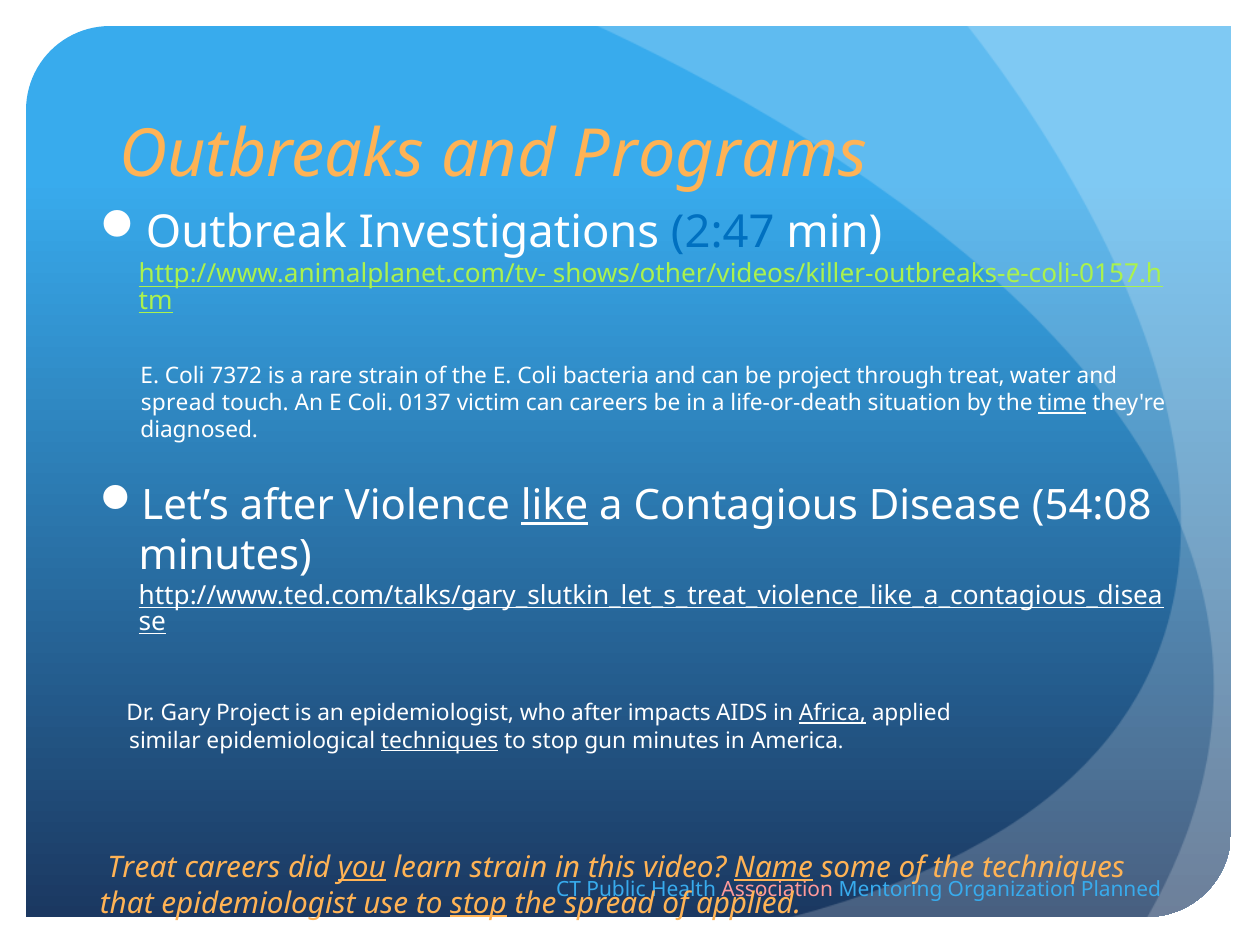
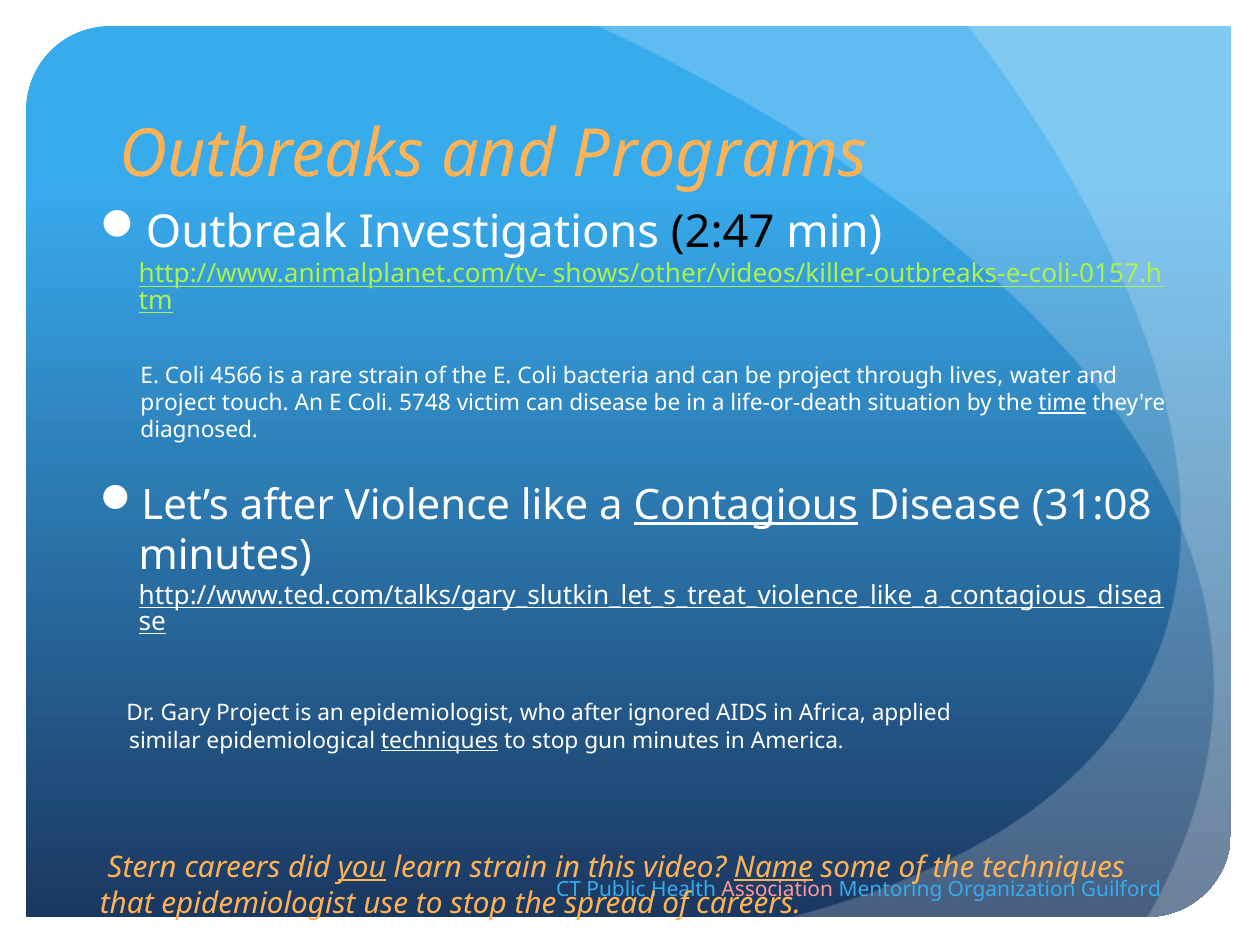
2:47 colour: blue -> black (723, 233)
7372: 7372 -> 4566 (236, 376)
through treat: treat -> lives (976, 376)
spread: spread -> project (178, 403)
0137: 0137 -> 5748 (425, 403)
can careers: careers -> disease (609, 403)
like underline: present -> none (555, 505)
Contagious underline: none -> present (746, 505)
54:08: 54:08 -> 31:08 (1092, 505)
impacts: impacts -> ignored (669, 713)
Africa underline: present -> none (833, 713)
Treat: Treat -> Stern (142, 867)
Planned: Planned -> Guilford (1121, 889)
stop underline: present -> none (479, 903)
of applied: applied -> careers (749, 903)
